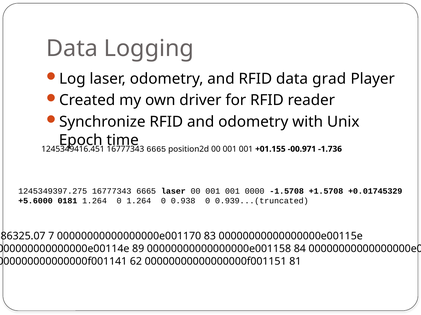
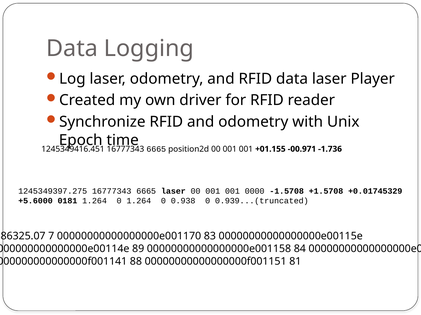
data grad: grad -> laser (329, 79)
62: 62 -> 88 (136, 262)
